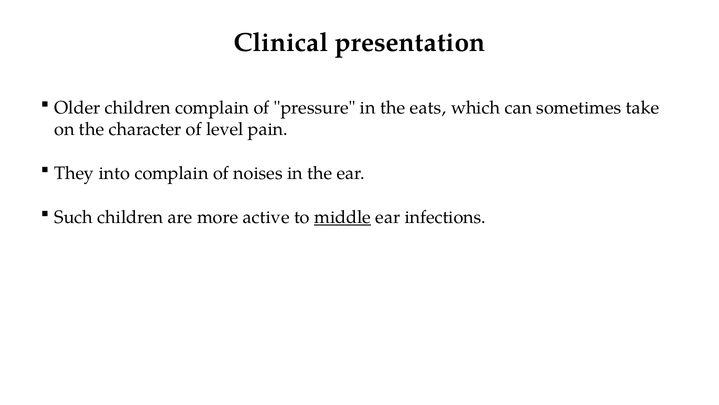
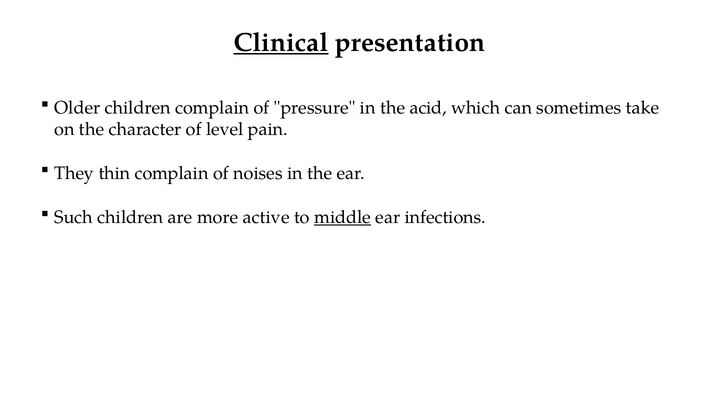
Clinical underline: none -> present (281, 43)
eats: eats -> acid (428, 108)
into: into -> thin (114, 173)
